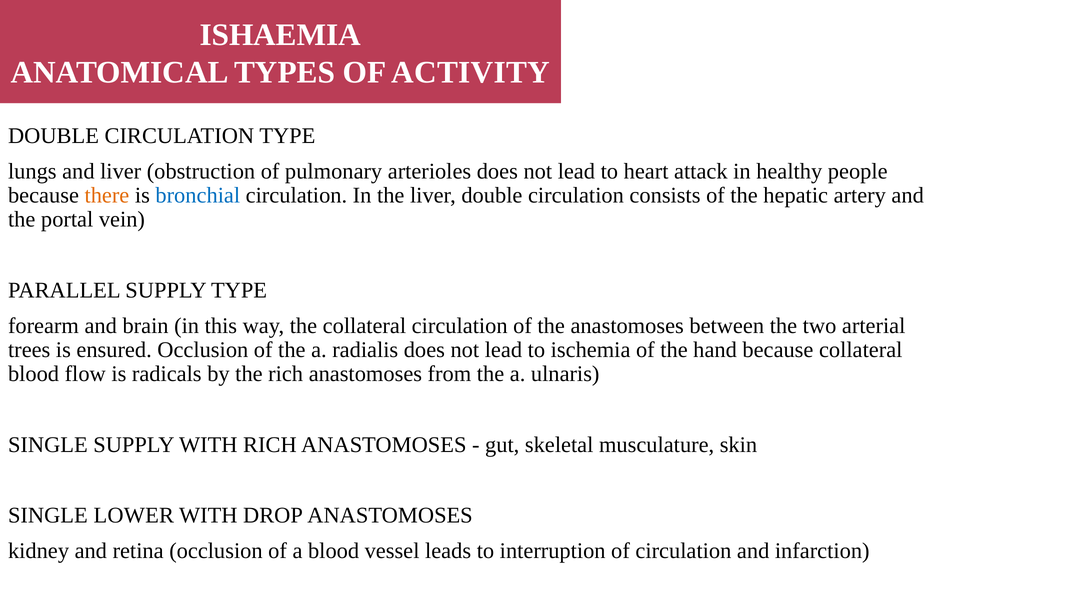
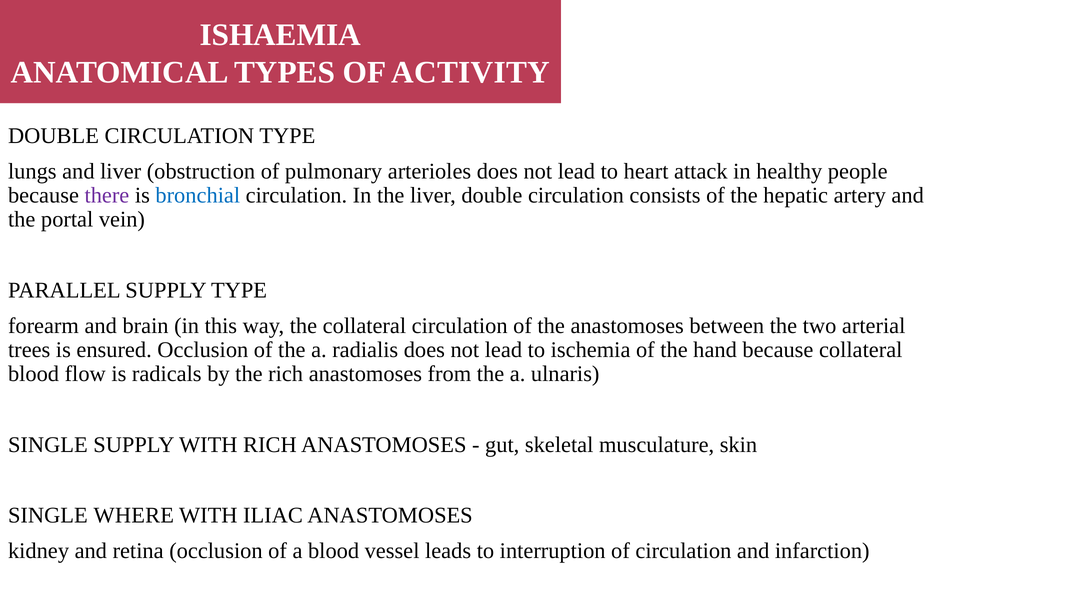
there colour: orange -> purple (107, 196)
LOWER: LOWER -> WHERE (134, 516)
DROP: DROP -> ILIAC (273, 516)
